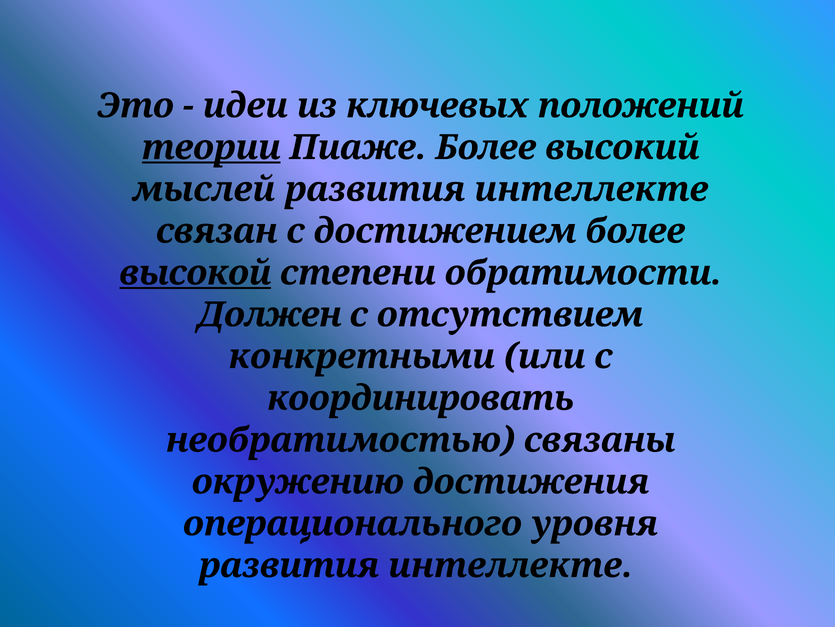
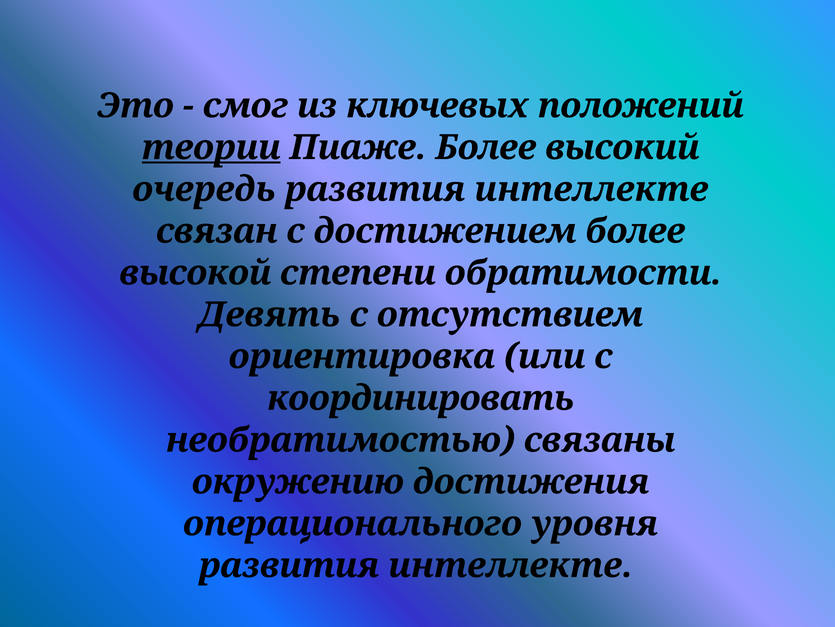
идеи: идеи -> смог (246, 106)
мыслей: мыслей -> очередь (204, 189)
высокой underline: present -> none (195, 273)
Должен: Должен -> Девять (269, 314)
конкретными: конкретными -> ориентировка (362, 356)
